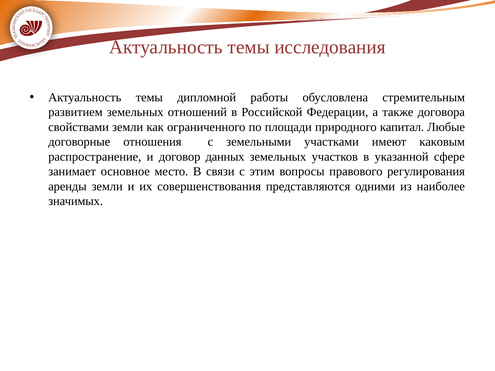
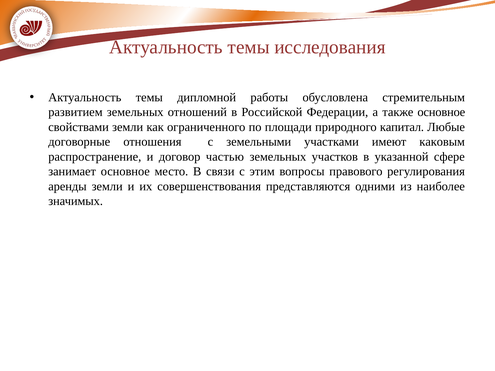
также договора: договора -> основное (441, 112)
данных: данных -> частью (225, 157)
